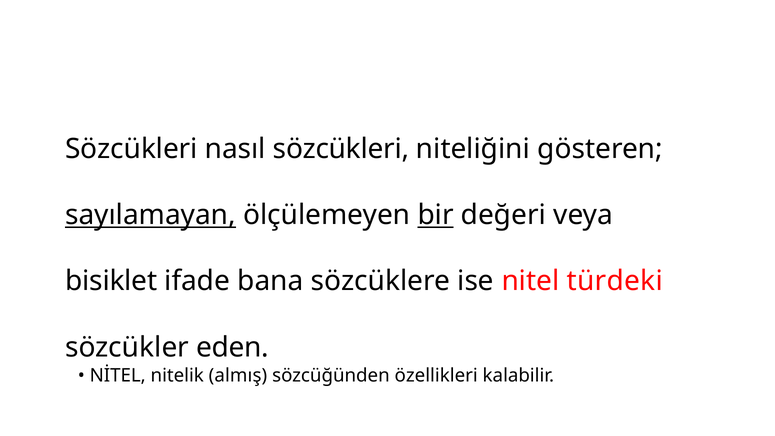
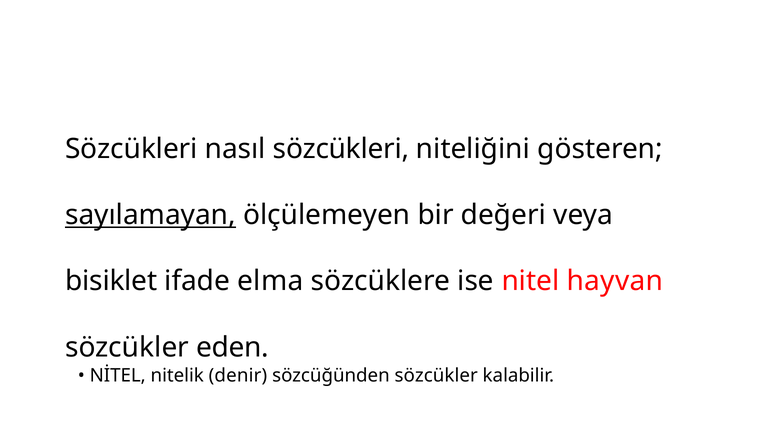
bir underline: present -> none (436, 215)
bana: bana -> elma (270, 281)
türdeki: türdeki -> hayvan (615, 281)
almış: almış -> denir (238, 376)
sözcüğünden özellikleri: özellikleri -> sözcükler (436, 376)
